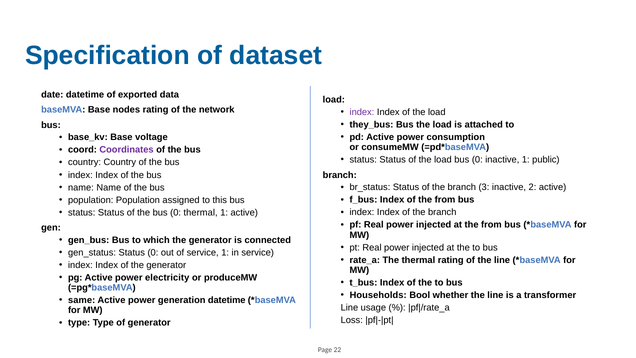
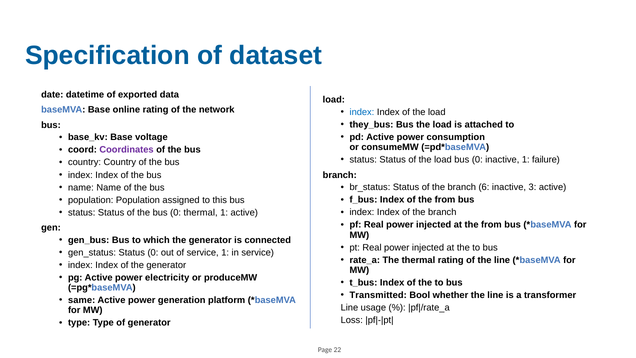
nodes: nodes -> online (126, 110)
index colour: purple -> blue (362, 112)
public: public -> failure (546, 160)
3: 3 -> 6 (484, 187)
2: 2 -> 3 (532, 187)
Households: Households -> Transmitted (378, 295)
generation datetime: datetime -> platform (227, 300)
